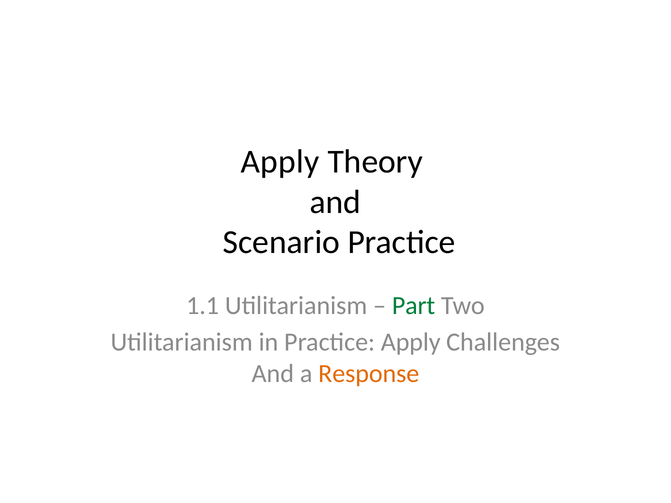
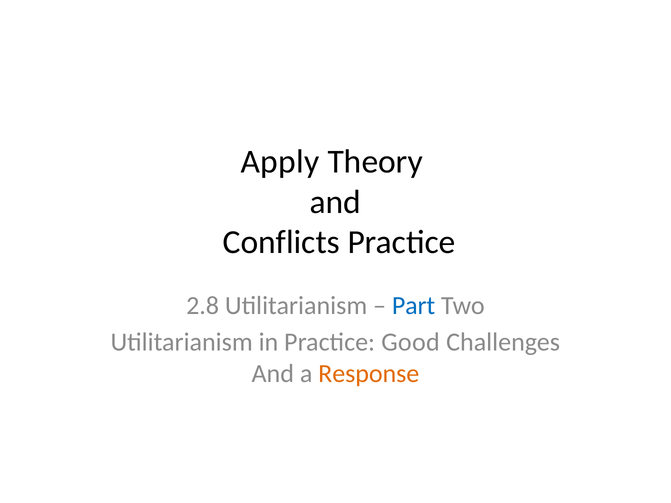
Scenario: Scenario -> Conflicts (281, 242)
1.1: 1.1 -> 2.8 (203, 306)
Part colour: green -> blue (414, 306)
Practice Apply: Apply -> Good (411, 342)
